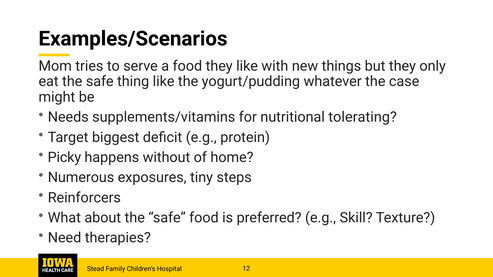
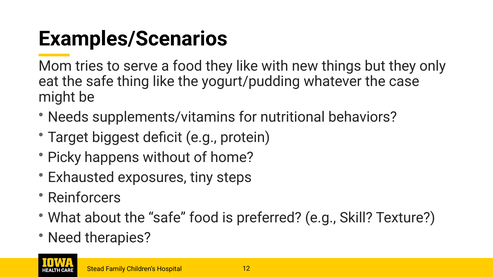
tolerating: tolerating -> behaviors (363, 117)
Numerous: Numerous -> Exhausted (81, 178)
